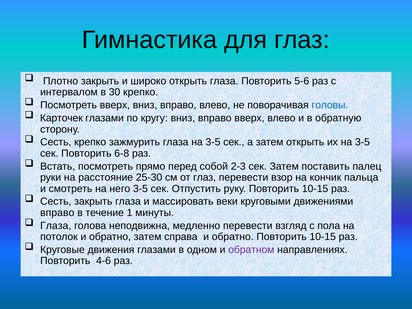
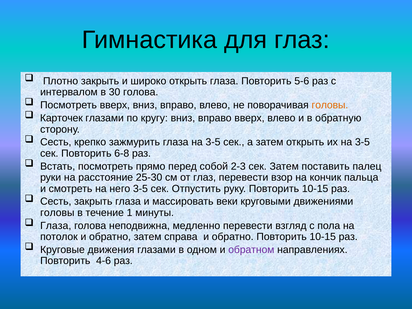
30 крепко: крепко -> голова (141, 92)
головы colour: blue -> orange (330, 105)
вправо: вправо -> головы (57, 213)
